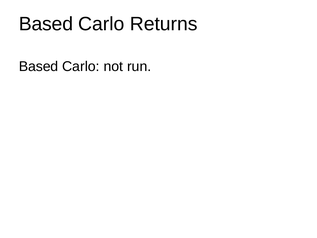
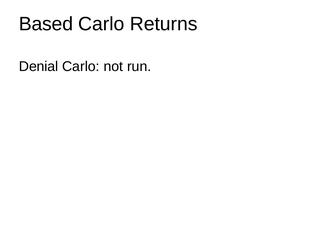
Based: Based -> Denial (39, 66)
